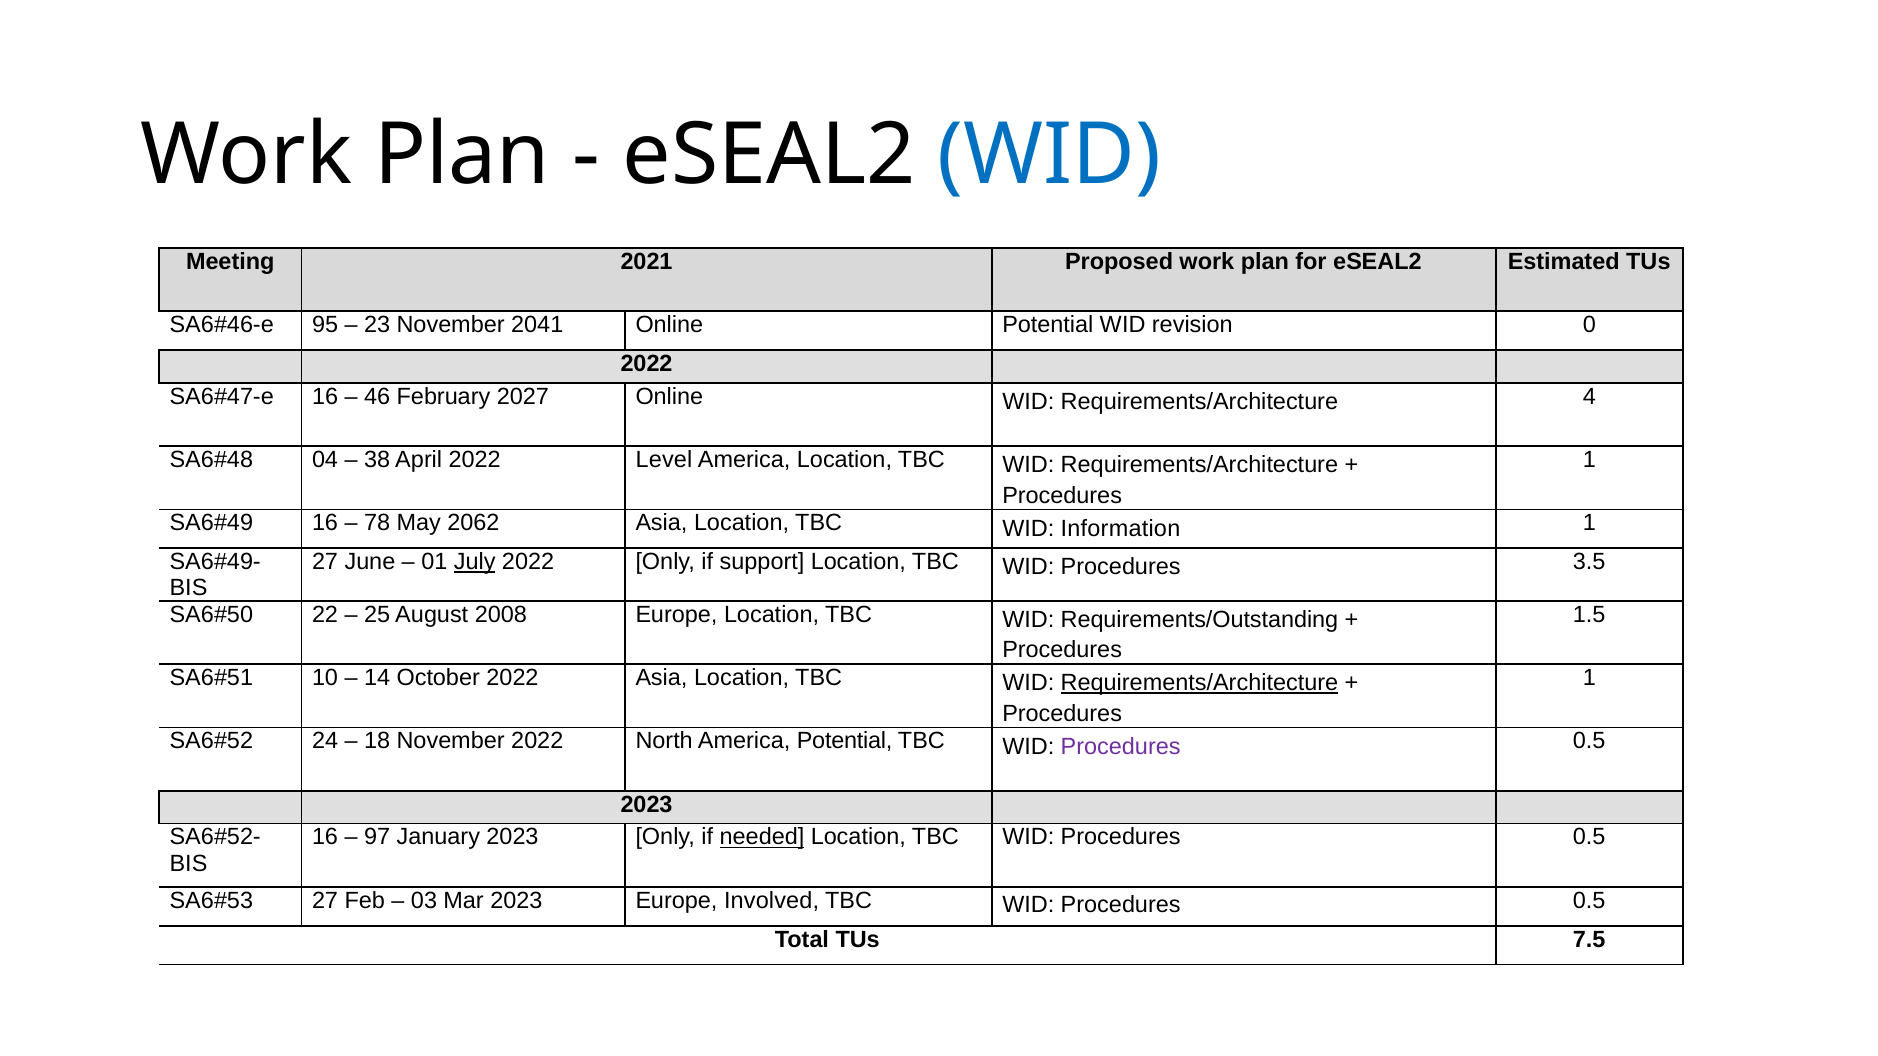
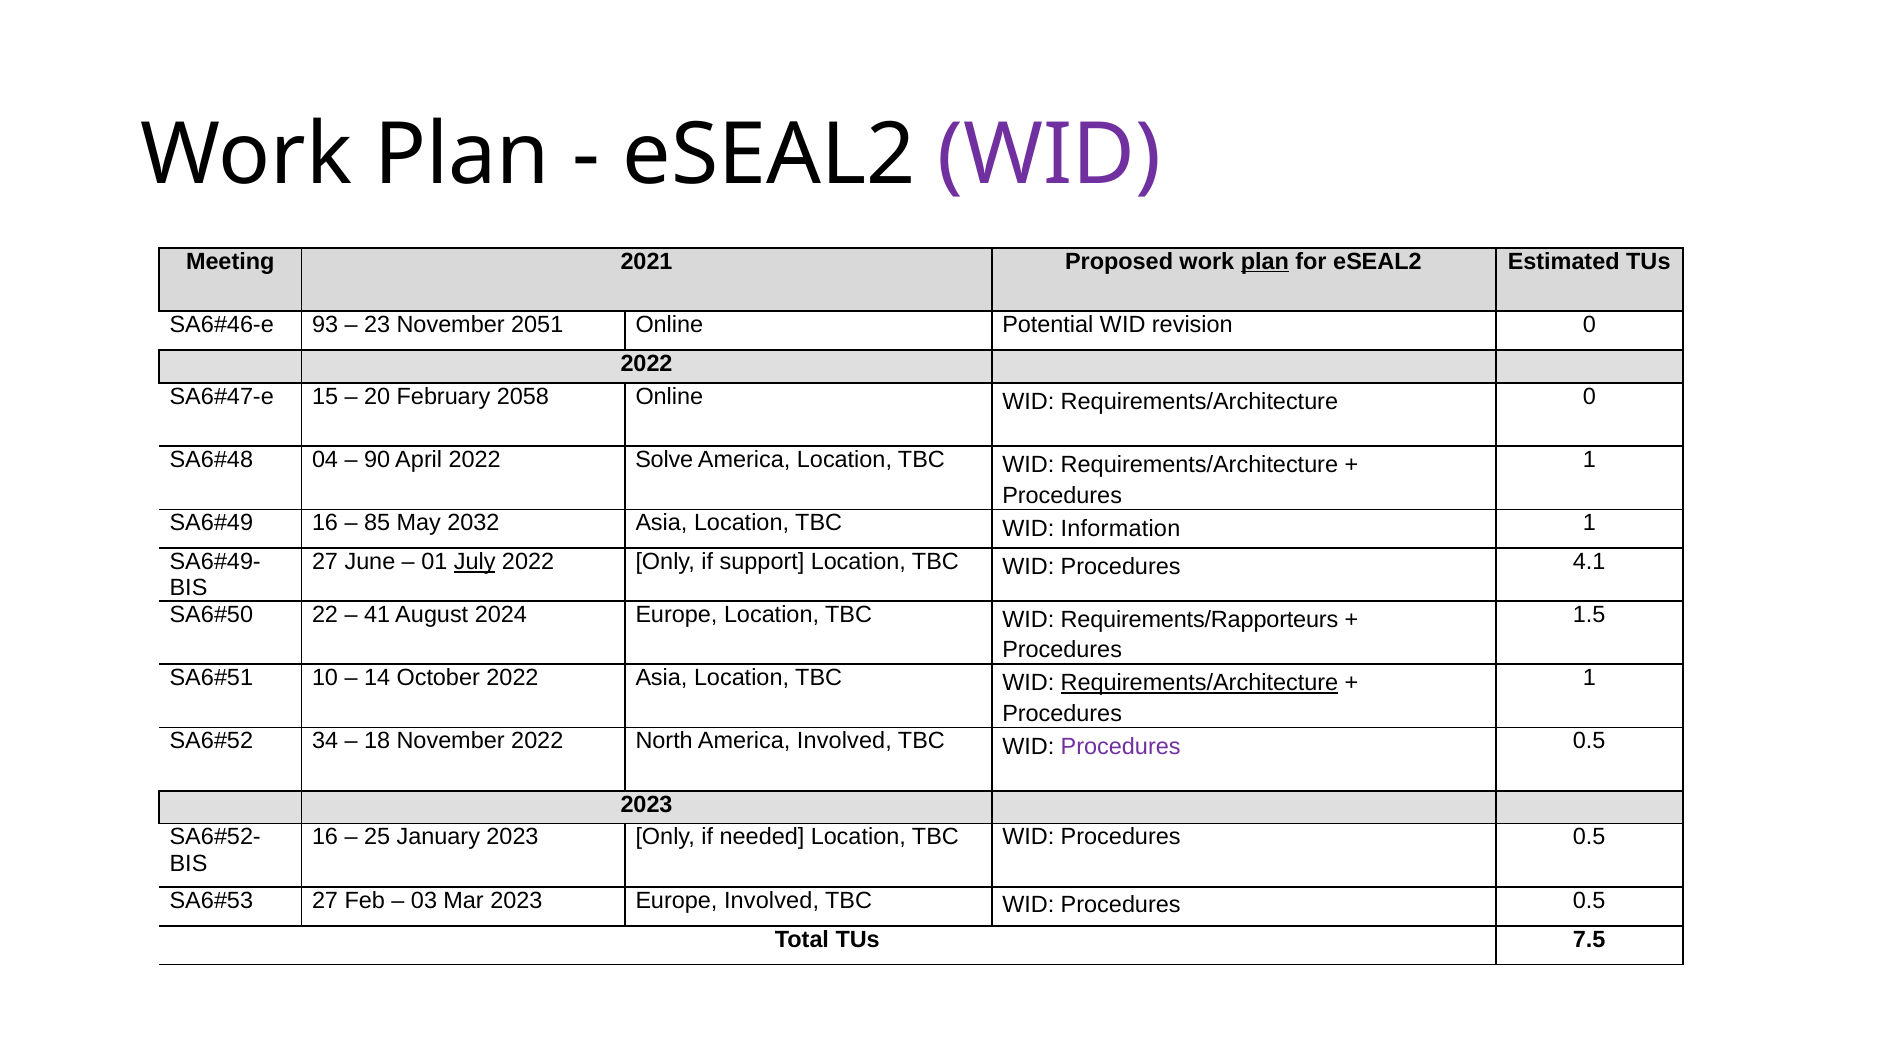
WID colour: blue -> purple (1050, 156)
plan underline: none -> present (1265, 262)
95: 95 -> 93 (325, 325)
2041: 2041 -> 2051 (537, 325)
16: 16 -> 15 (325, 396)
46: 46 -> 20 (377, 396)
2027: 2027 -> 2058 (523, 396)
Requirements/Architecture 4: 4 -> 0 (1589, 396)
38: 38 -> 90 (377, 460)
Level: Level -> Solve (664, 460)
78: 78 -> 85 (377, 523)
2062: 2062 -> 2032 (473, 523)
3.5: 3.5 -> 4.1 (1589, 562)
25: 25 -> 41 (377, 615)
2008: 2008 -> 2024 (501, 615)
Requirements/Outstanding: Requirements/Outstanding -> Requirements/Rapporteurs (1200, 620)
24: 24 -> 34 (325, 741)
America Potential: Potential -> Involved (844, 741)
97: 97 -> 25 (377, 838)
needed underline: present -> none (762, 838)
